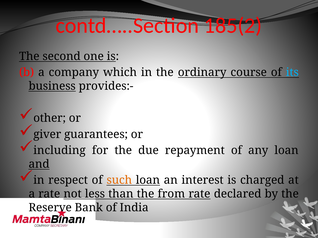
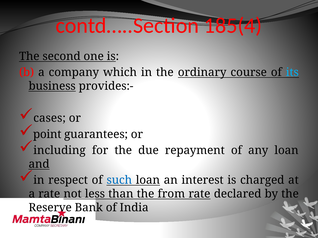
185(2: 185(2 -> 185(4 (233, 26)
other: other -> cases (50, 118)
giver: giver -> point (47, 135)
such colour: orange -> blue (119, 180)
